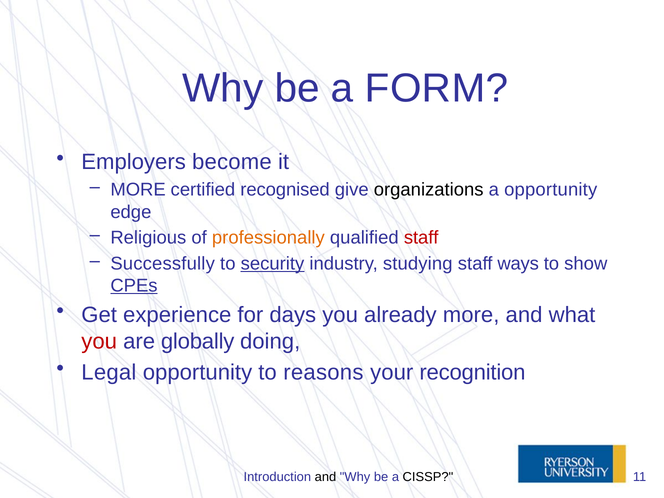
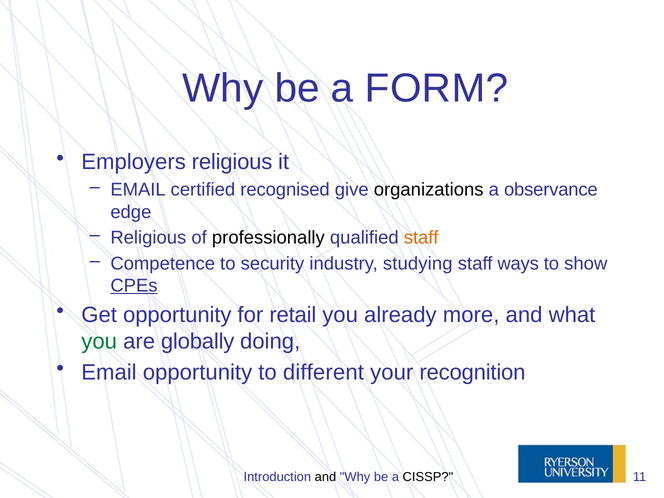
Employers become: become -> religious (232, 162)
MORE: MORE -> EMAIL (138, 190)
a opportunity: opportunity -> observance (551, 190)
professionally colour: orange -> black (268, 238)
staff colour: red -> orange (421, 238)
Successfully: Successfully -> Competence (163, 264)
security underline: present -> none (272, 264)
Get experience: experience -> opportunity (177, 315)
days: days -> retail (293, 315)
you colour: red -> green (99, 341)
Legal: Legal -> Email (109, 372)
reasons: reasons -> different (323, 372)
